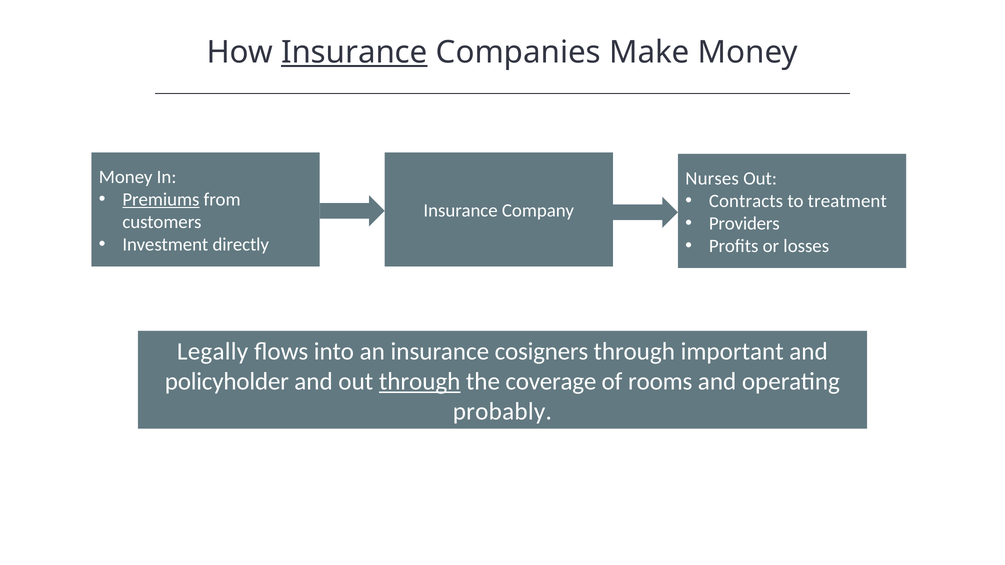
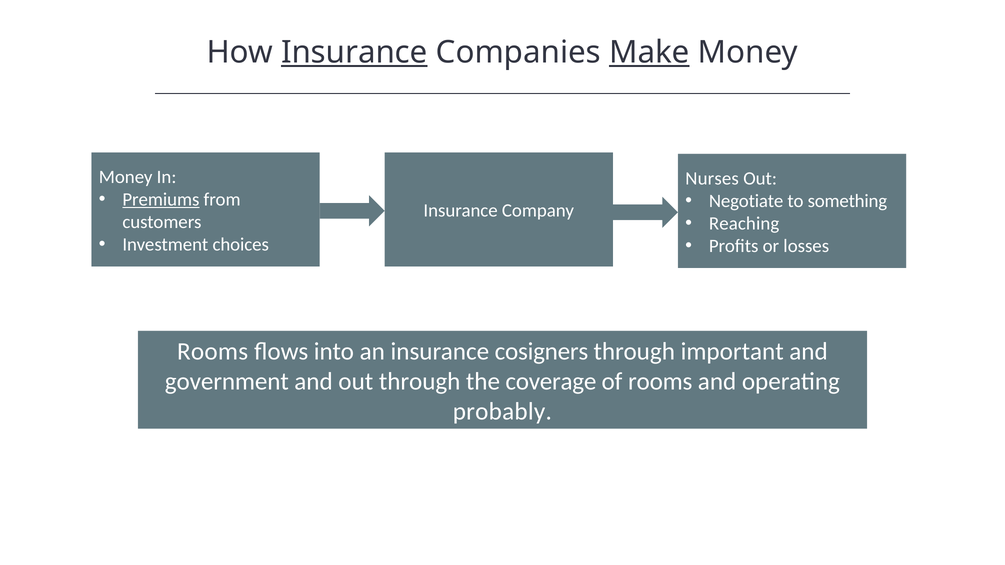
Make underline: none -> present (649, 53)
Contracts: Contracts -> Negotiate (746, 201)
treatment: treatment -> something (847, 201)
Providers: Providers -> Reaching (744, 224)
directly: directly -> choices (241, 245)
Legally: Legally -> Rooms (213, 352)
policyholder: policyholder -> government (227, 382)
through underline: present -> none (420, 382)
